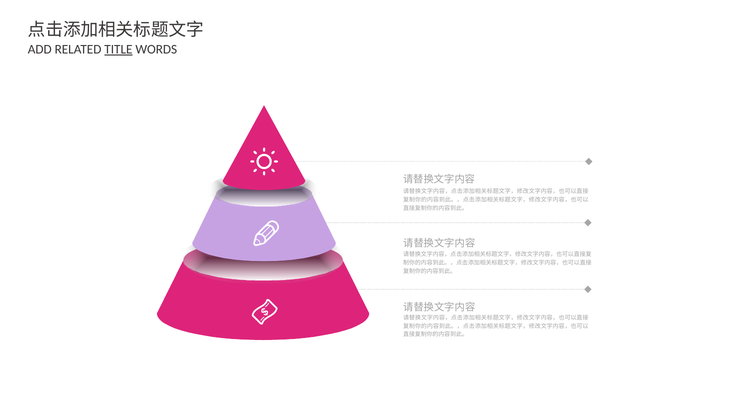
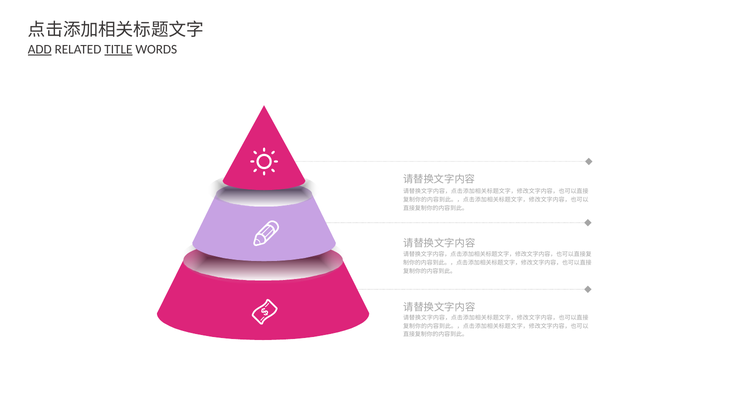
ADD underline: none -> present (40, 49)
